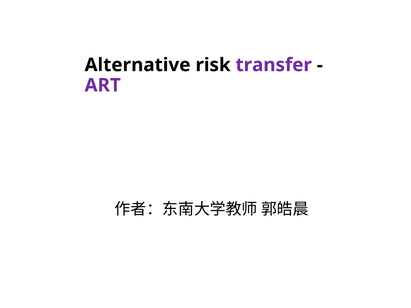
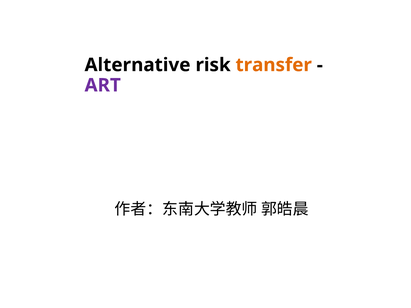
transfer colour: purple -> orange (274, 65)
